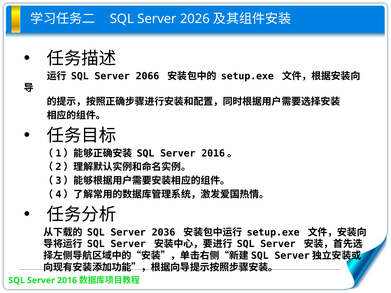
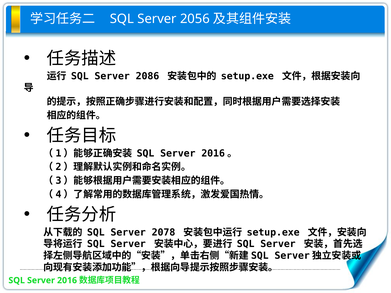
2026: 2026 -> 2056 (195, 19)
2066: 2066 -> 2086 (147, 76)
2036: 2036 -> 2078 (163, 232)
